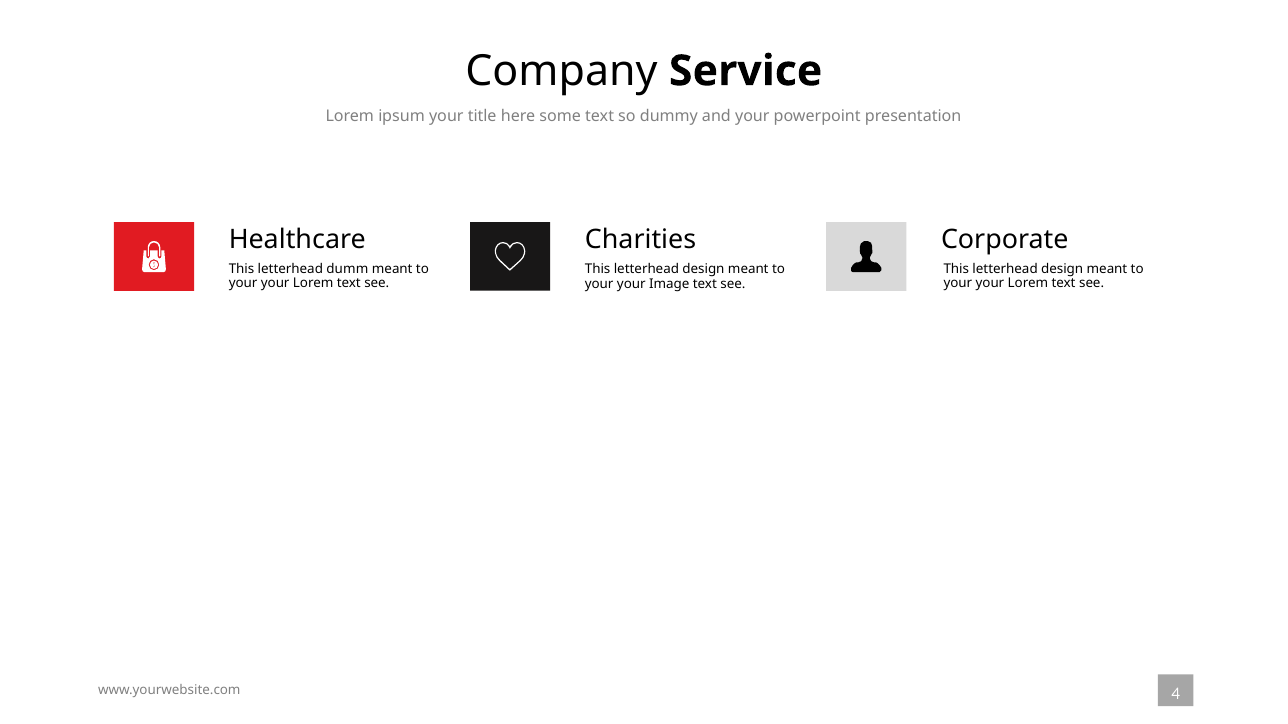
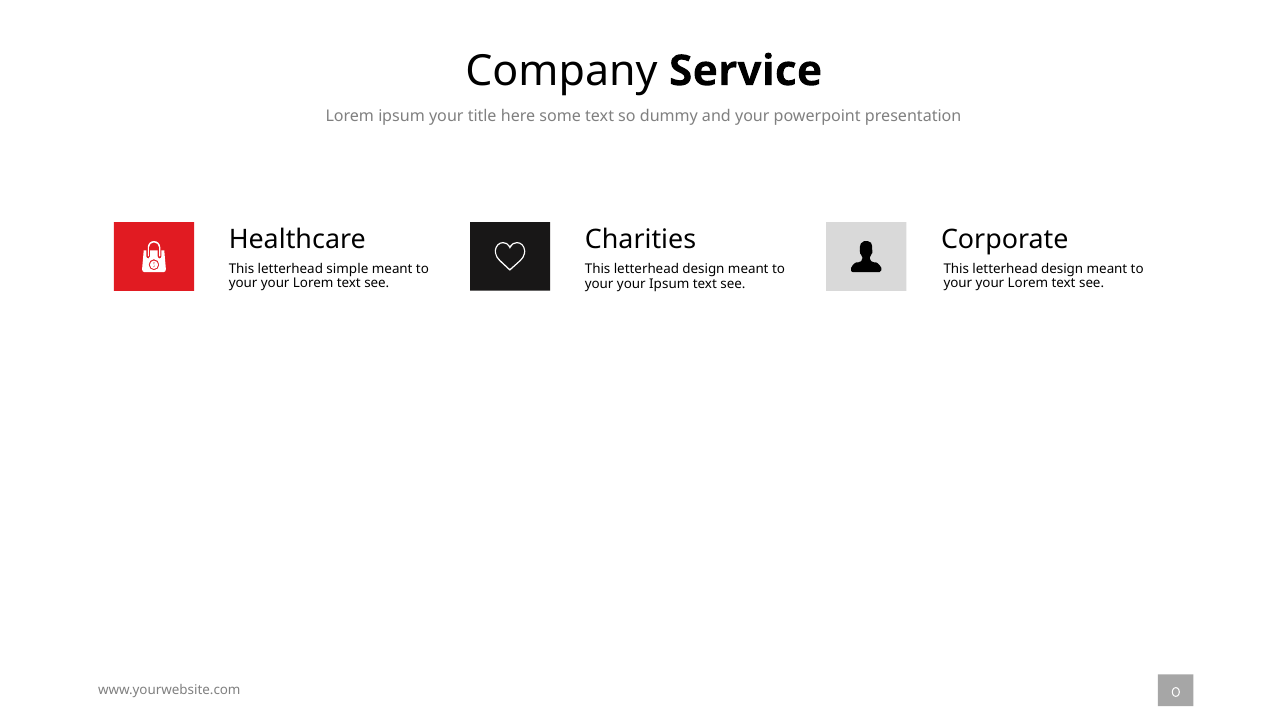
dumm: dumm -> simple (347, 269)
your Image: Image -> Ipsum (669, 284)
4: 4 -> 0 (1176, 692)
